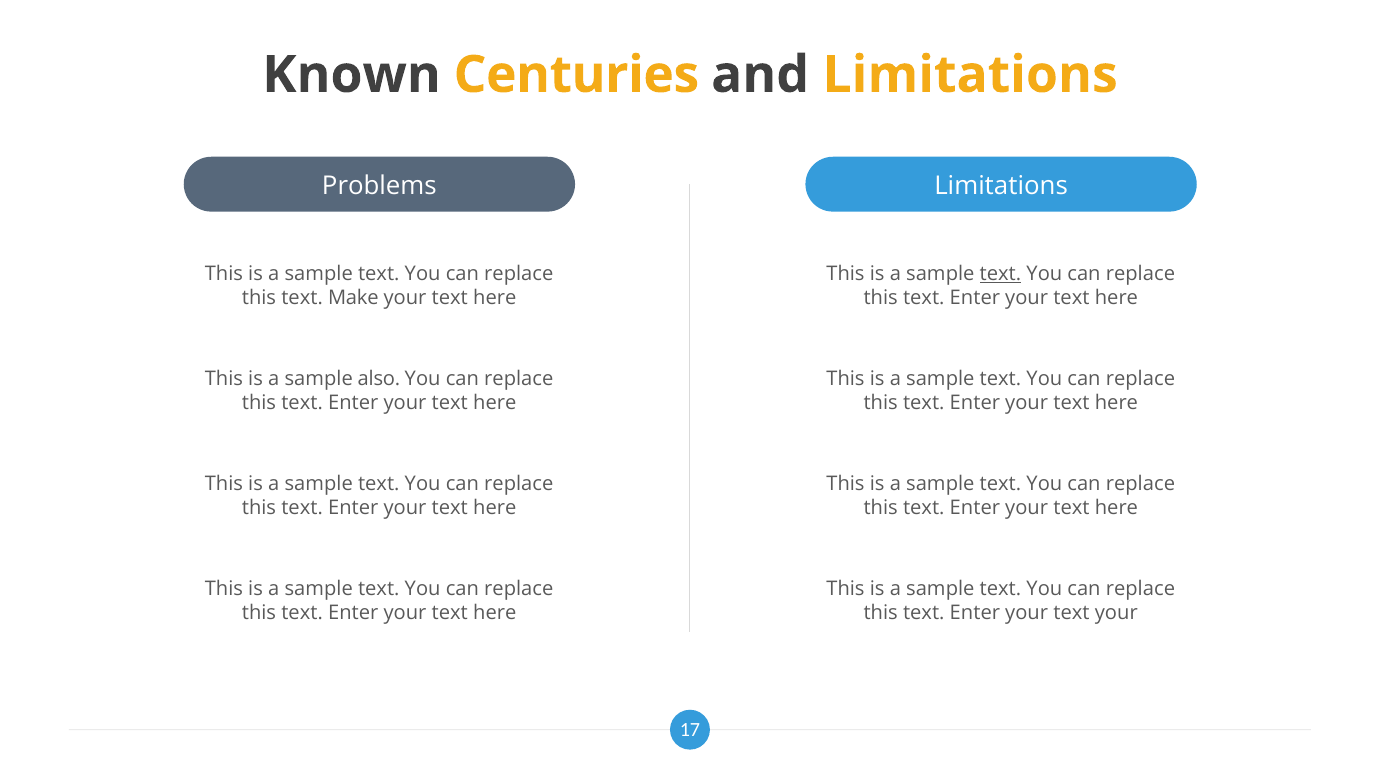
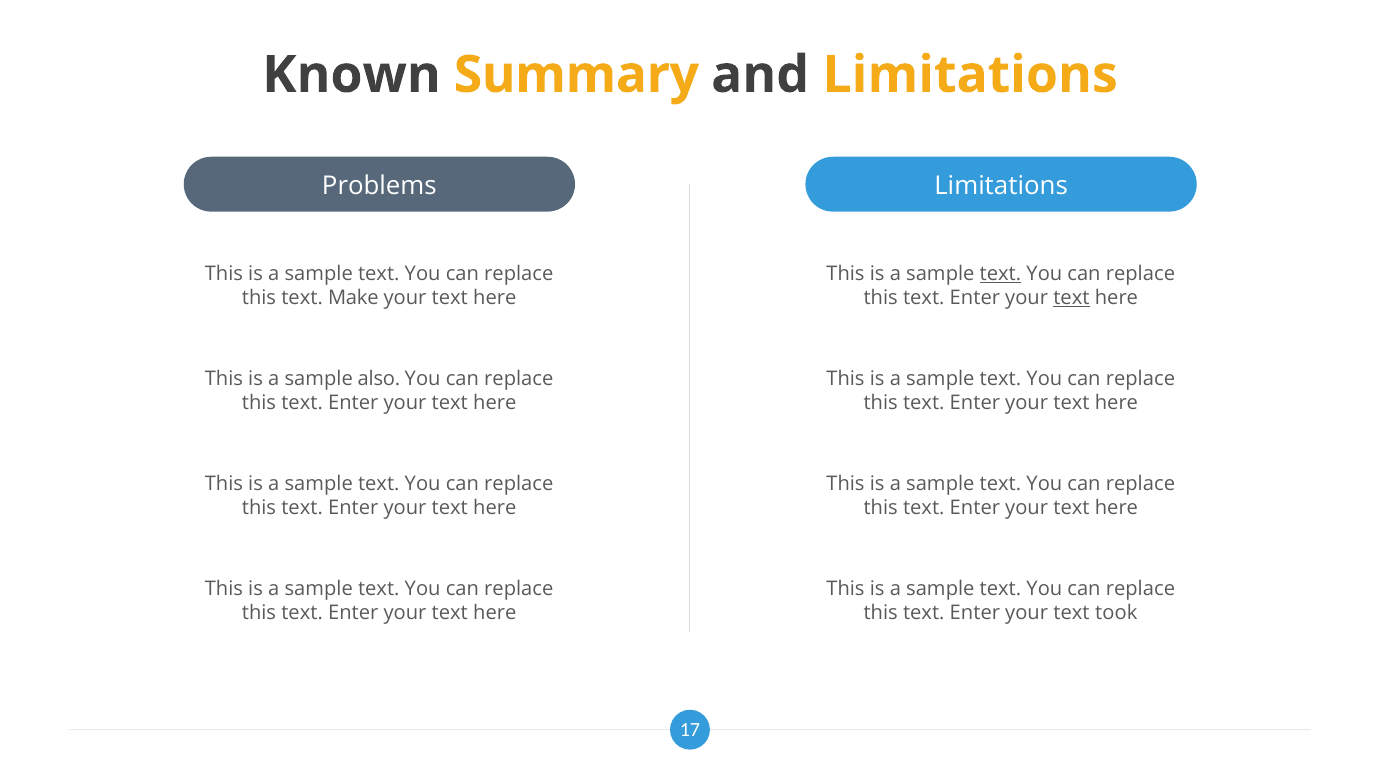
Centuries: Centuries -> Summary (576, 75)
text underline: none -> present (1071, 298)
text your: your -> took (1116, 613)
